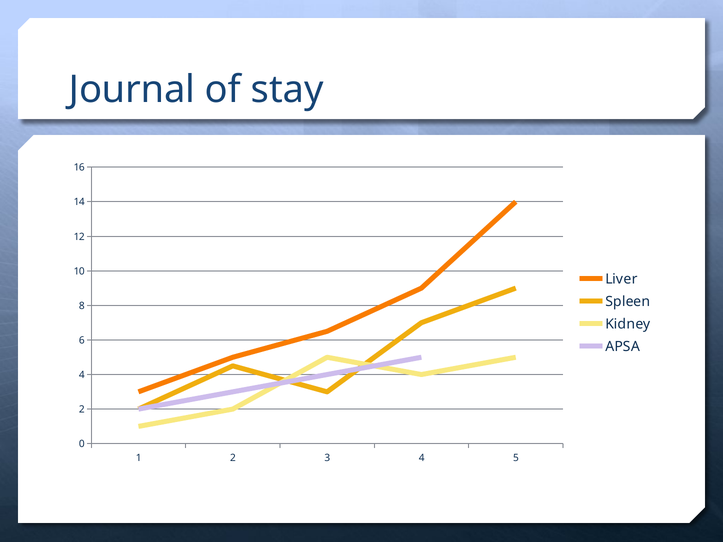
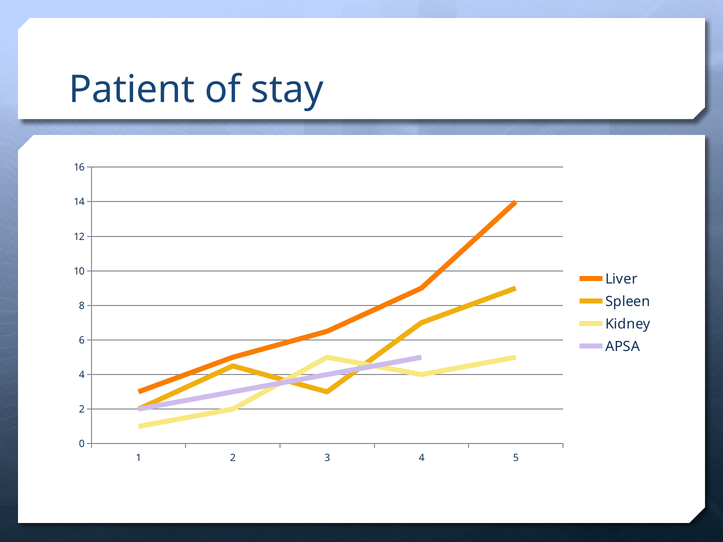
Journal: Journal -> Patient (132, 90)
